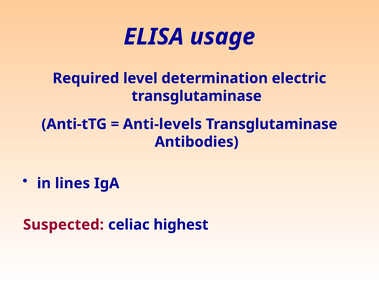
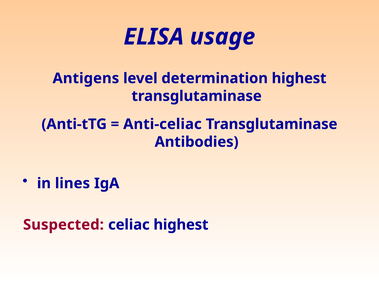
Required: Required -> Antigens (86, 78)
determination electric: electric -> highest (299, 78)
Anti-levels: Anti-levels -> Anti-celiac (162, 124)
